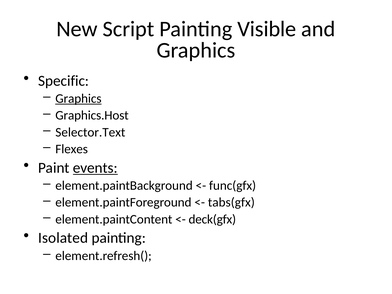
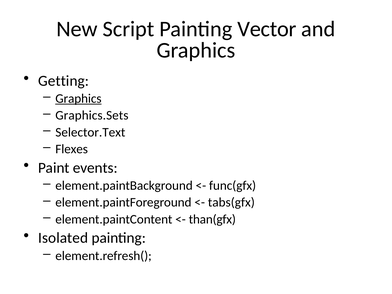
Visible: Visible -> Vector (267, 29)
Specific: Specific -> Getting (64, 81)
Graphics.Host: Graphics.Host -> Graphics.Sets (92, 115)
events underline: present -> none (95, 168)
deck(gfx: deck(gfx -> than(gfx (212, 219)
